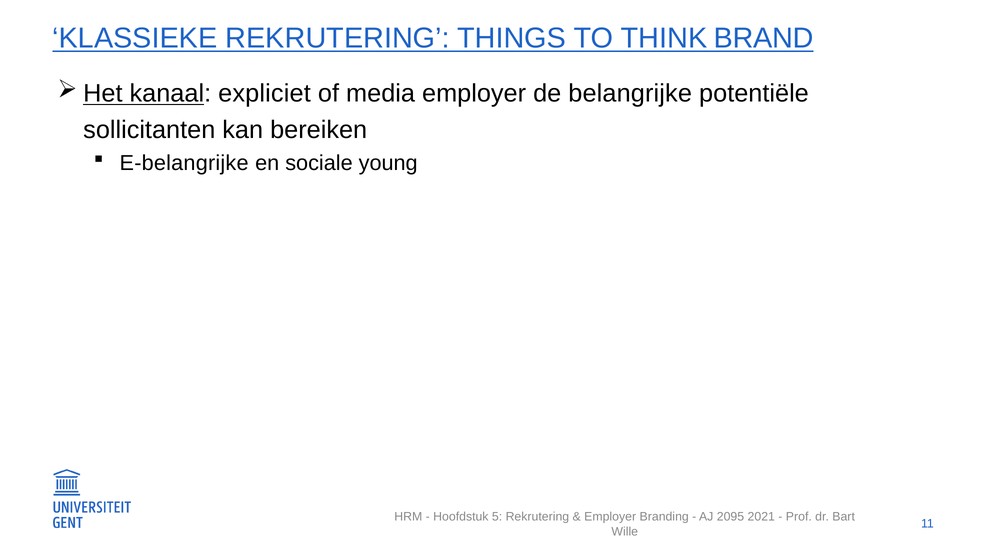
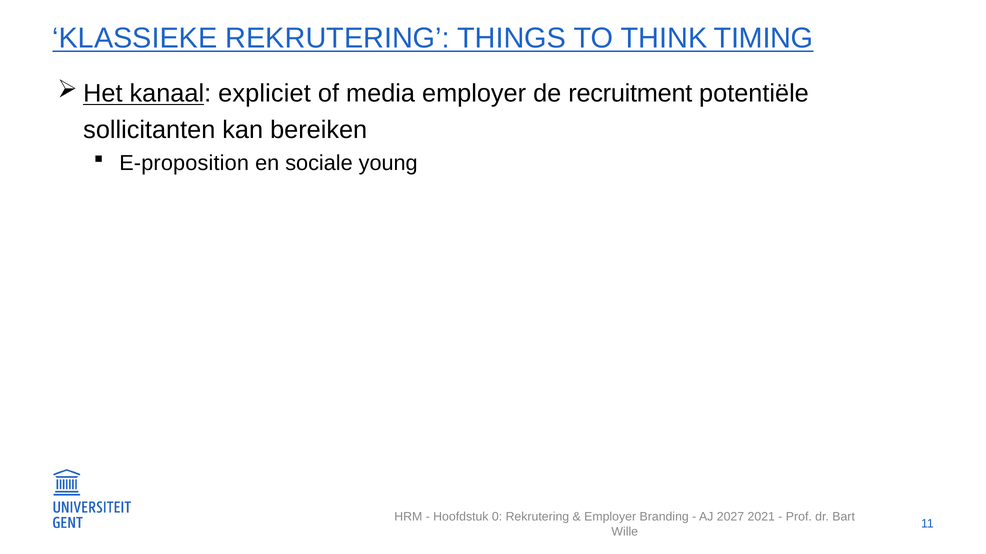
BRAND: BRAND -> TIMING (764, 38)
belangrijke: belangrijke -> recruitment (630, 94)
E-belangrijke: E-belangrijke -> E-proposition (184, 163)
5: 5 -> 0 (497, 517)
2095: 2095 -> 2027 (730, 517)
